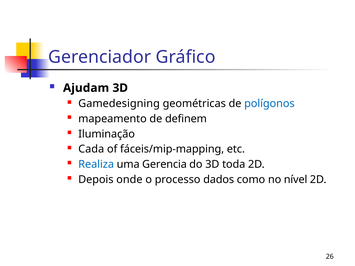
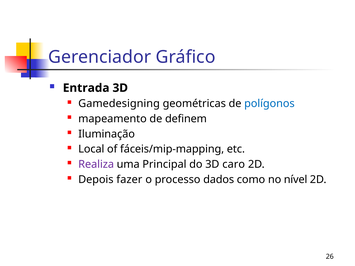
Ajudam: Ajudam -> Entrada (86, 88)
Cada: Cada -> Local (91, 149)
Realiza colour: blue -> purple (96, 164)
Gerencia: Gerencia -> Principal (164, 164)
toda: toda -> caro (234, 164)
onde: onde -> fazer (129, 180)
